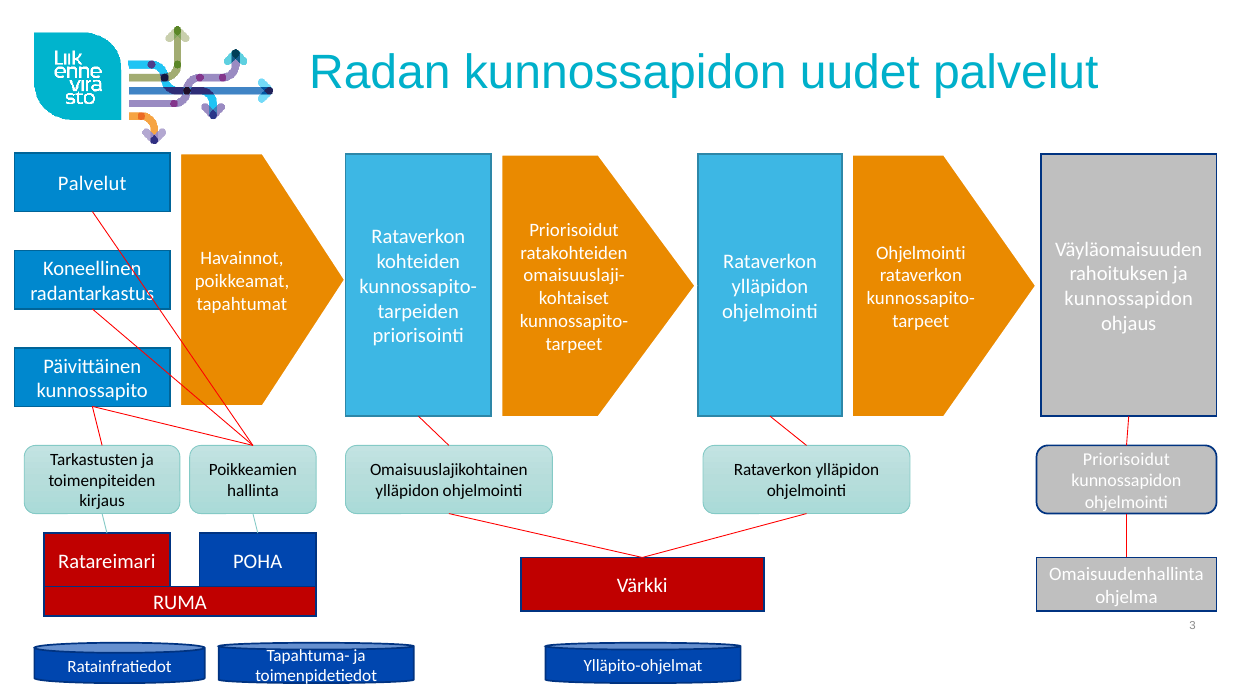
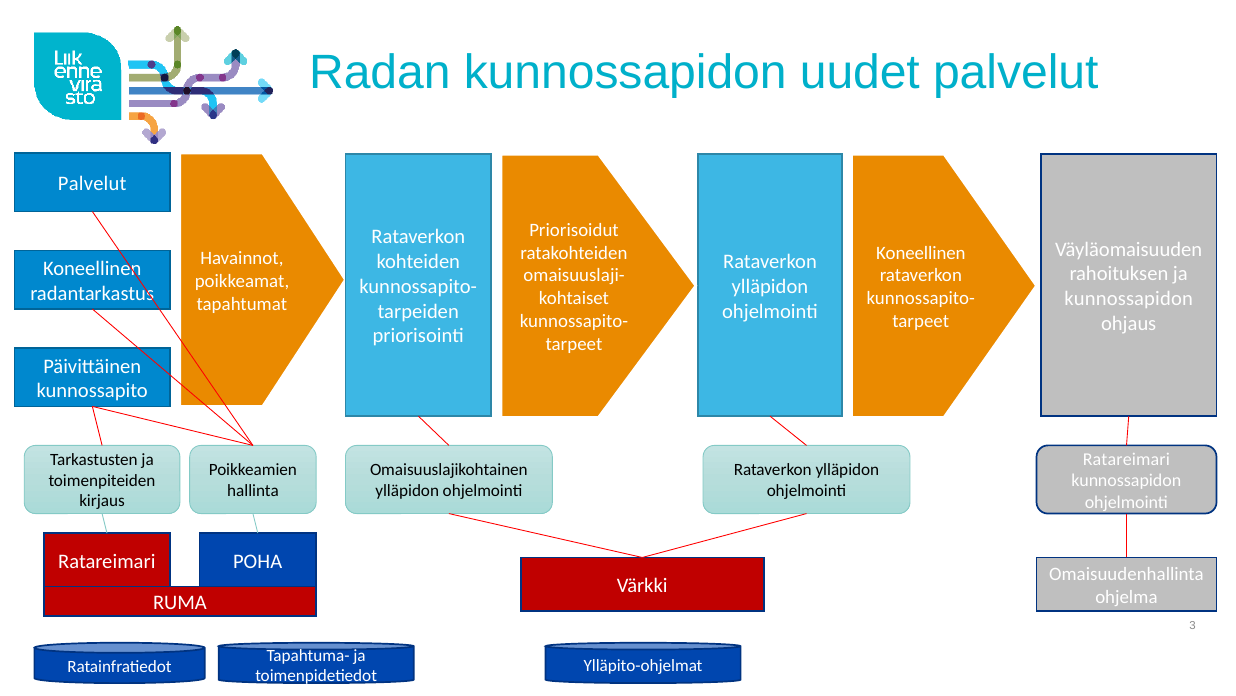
Ohjelmointi: Ohjelmointi -> Koneellinen (921, 253)
Priorisoidut: Priorisoidut -> Ratareimari (1126, 459)
